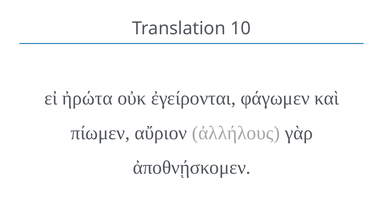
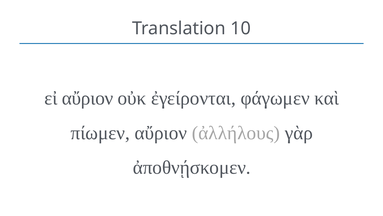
εἰ ἠρώτα: ἠρώτα -> αὔριον (88, 98)
